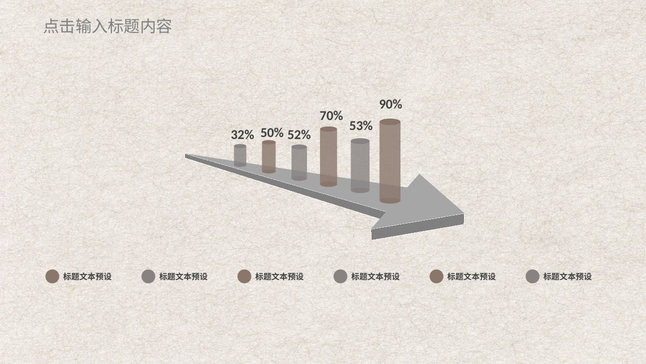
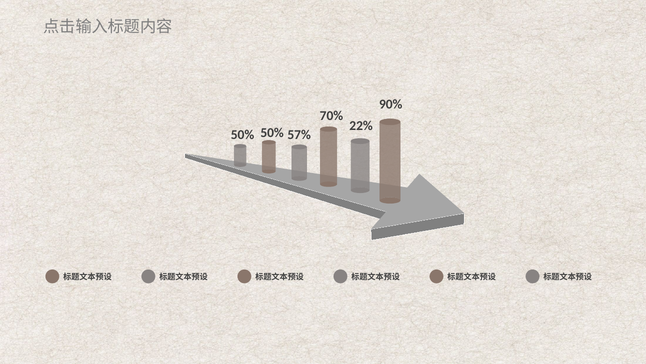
53%: 53% -> 22% (361, 126)
32%: 32% -> 50% (242, 134)
52%: 52% -> 57% (299, 134)
